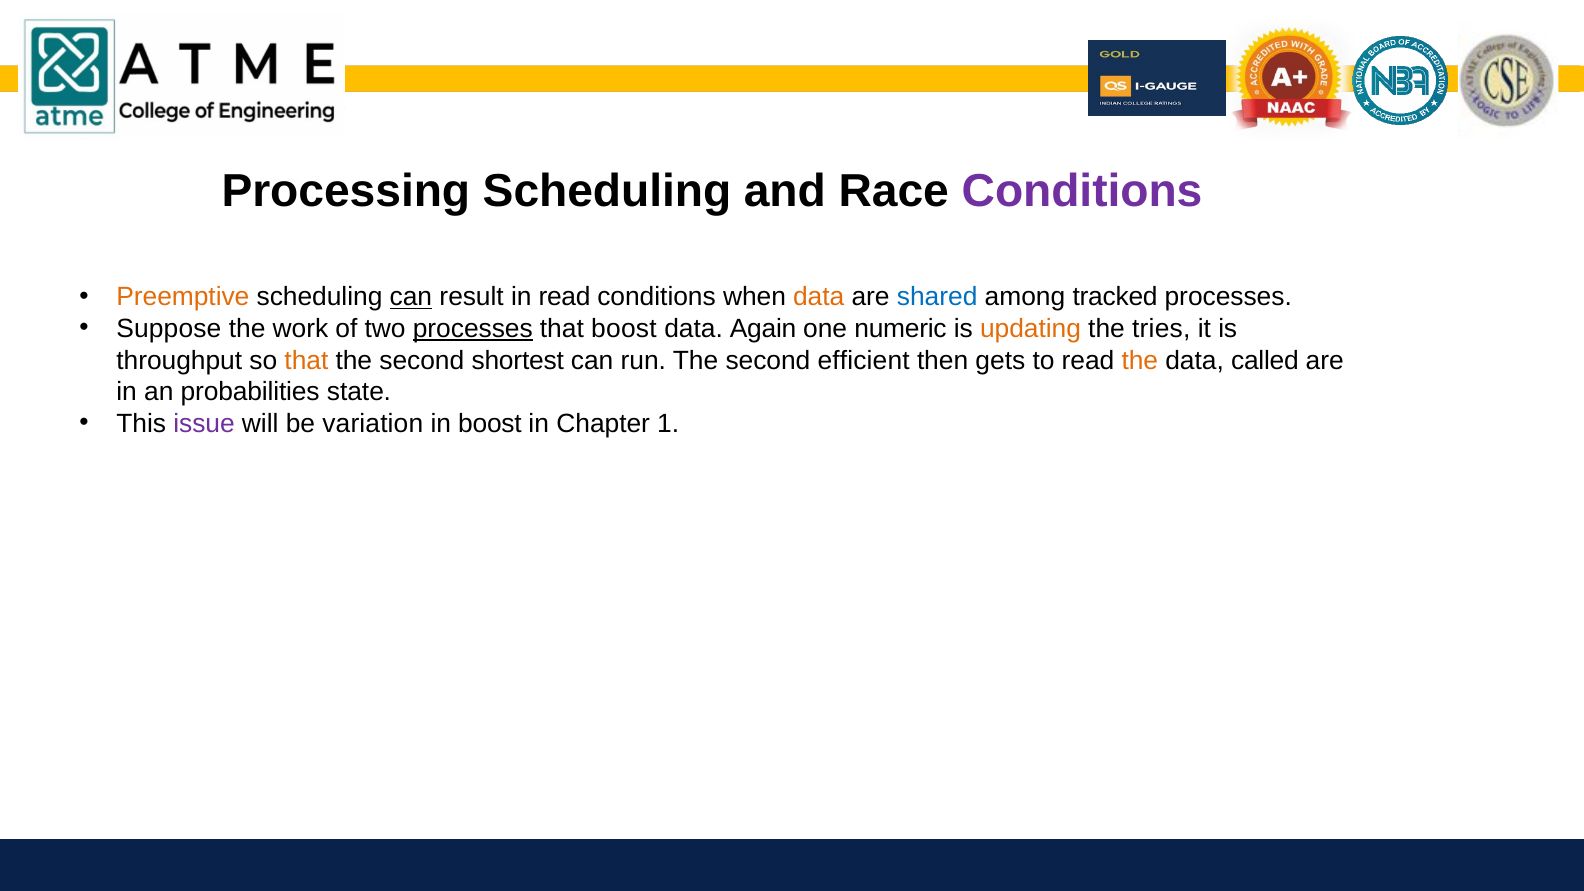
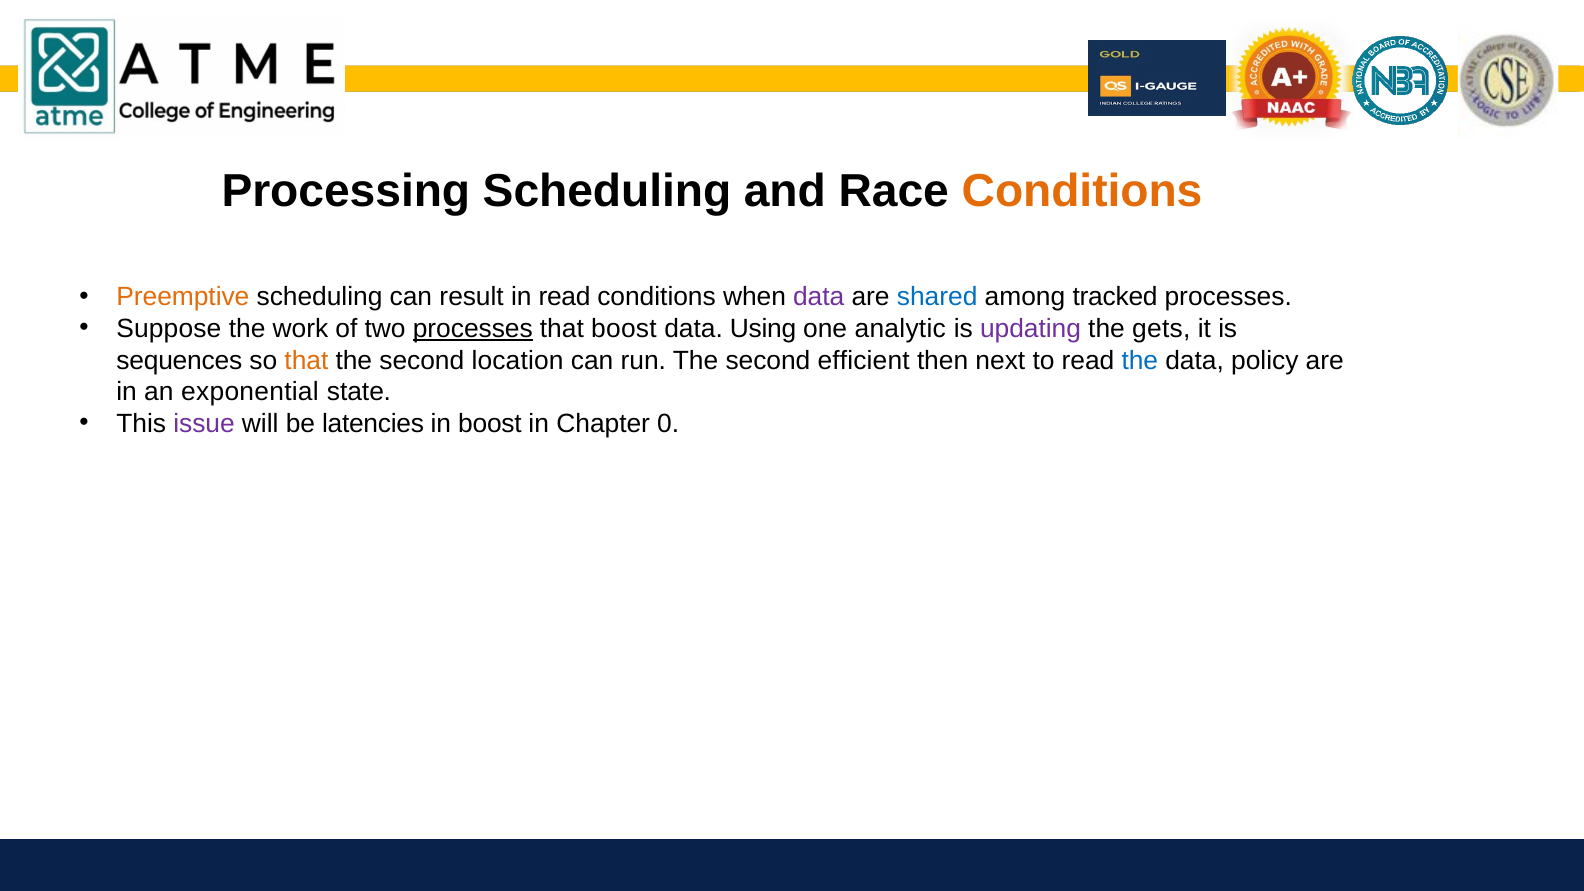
Conditions colour: purple -> orange (1082, 192)
can underline: present -> none (411, 297)
data colour: orange -> purple (819, 297)
Again: Again -> Using (763, 329)
numeric: numeric -> analytic (900, 329)
updating colour: orange -> purple (1031, 329)
tries: tries -> gets (1161, 329)
throughput: throughput -> sequences (179, 360)
shortest: shortest -> location (518, 360)
gets: gets -> next (1000, 360)
the colour: orange -> blue (1140, 360)
called: called -> policy (1265, 360)
probabilities: probabilities -> exponential (250, 392)
variation: variation -> latencies (373, 424)
1: 1 -> 0 (668, 424)
